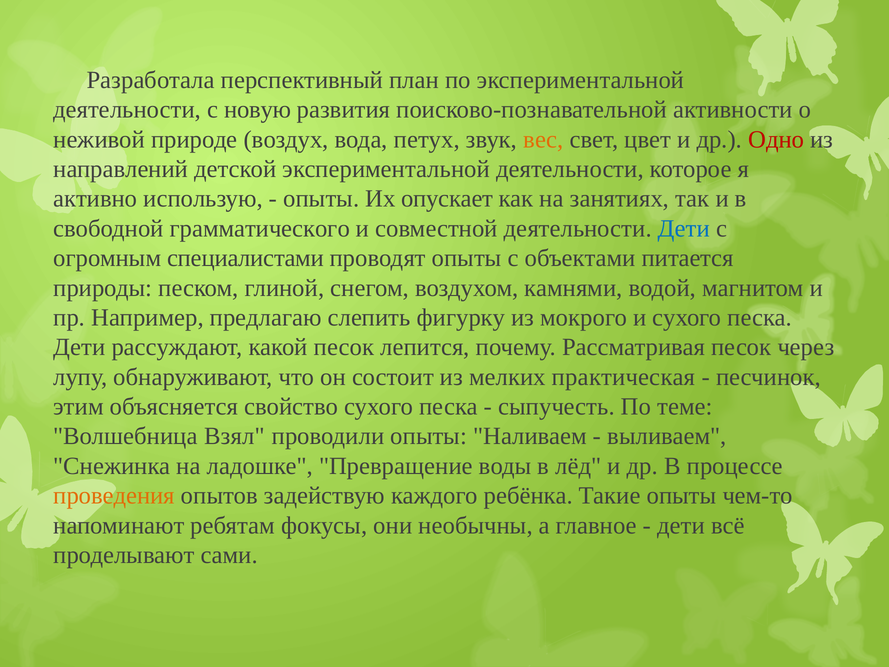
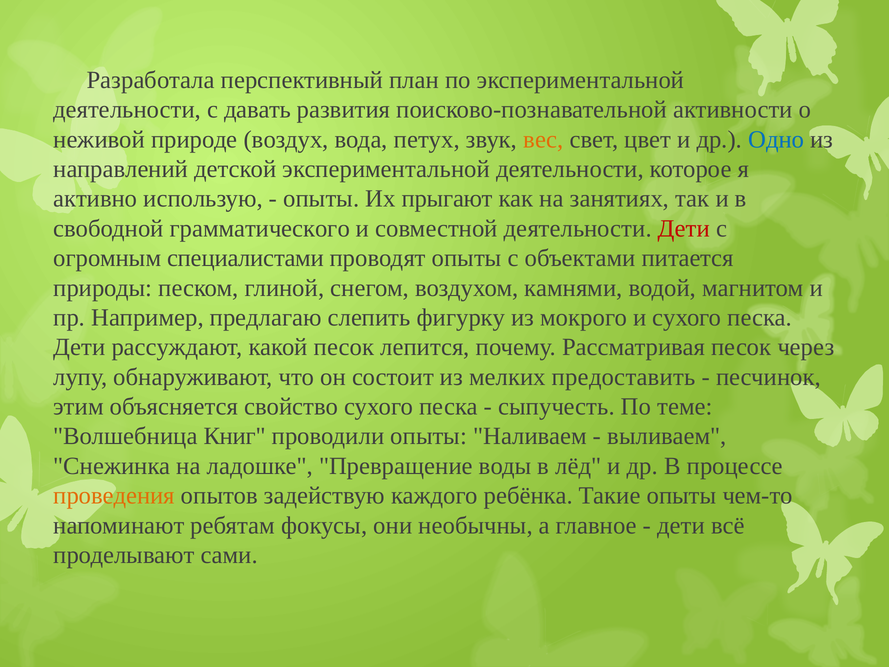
новую: новую -> давать (258, 110)
Одно colour: red -> blue (776, 139)
опускает: опускает -> прыгают (447, 199)
Дети colour: blue -> red (684, 228)
практическая: практическая -> предоставить (624, 377)
Взял: Взял -> Книг (235, 436)
